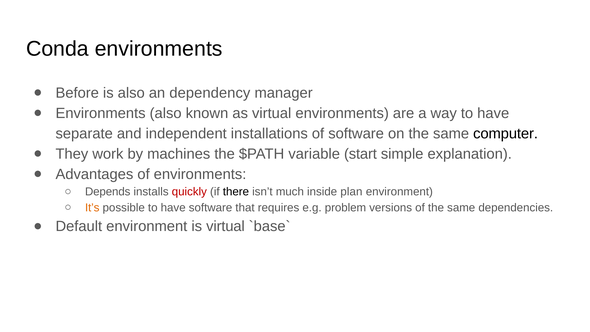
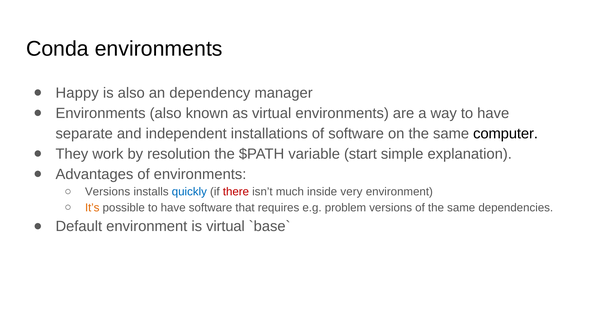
Before: Before -> Happy (77, 93)
machines: machines -> resolution (179, 154)
Depends: Depends -> Versions (108, 192)
quickly colour: red -> blue (189, 192)
there colour: black -> red (236, 192)
plan: plan -> very (351, 192)
